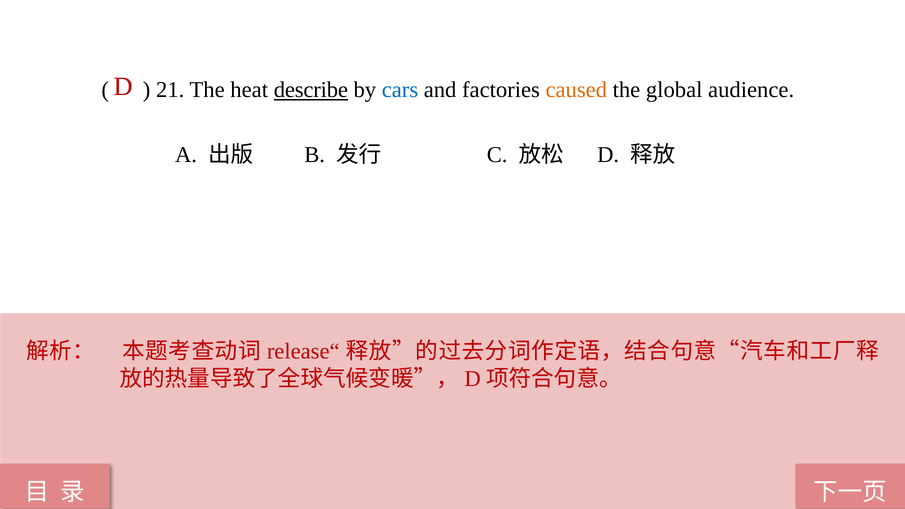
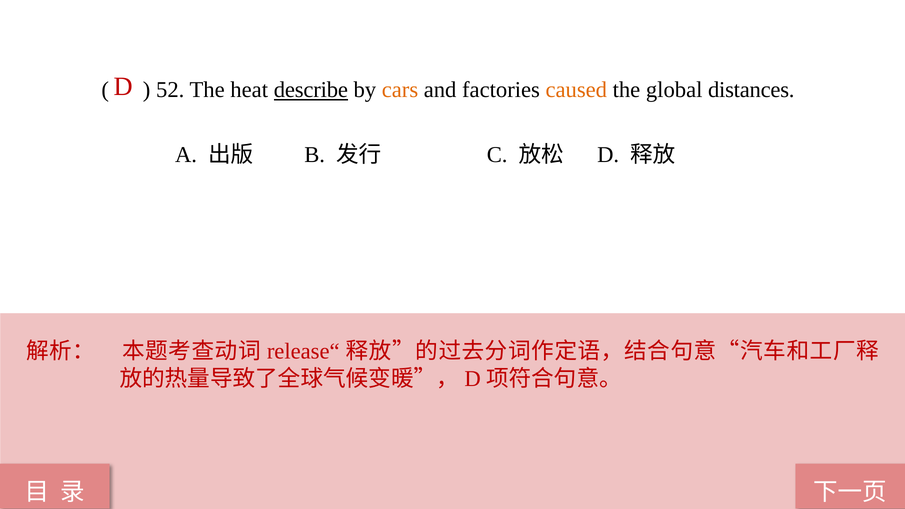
21: 21 -> 52 (170, 90)
cars colour: blue -> orange (400, 90)
audience: audience -> distances (751, 90)
